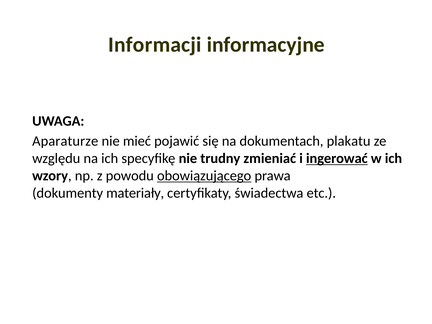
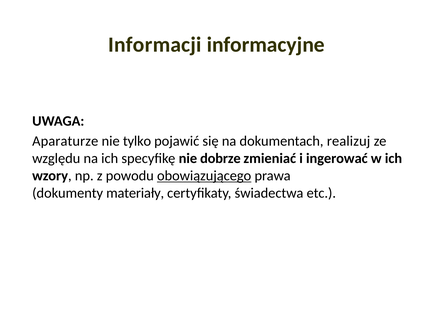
mieć: mieć -> tylko (137, 141)
plakatu: plakatu -> realizuj (349, 141)
trudny: trudny -> dobrze (220, 159)
ingerować underline: present -> none (337, 159)
